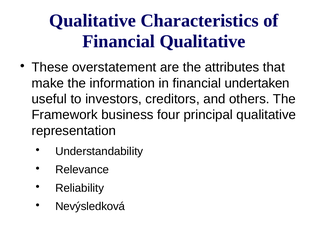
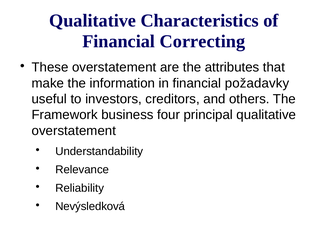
Financial Qualitative: Qualitative -> Correcting (202, 41)
undertaken: undertaken -> požadavky (257, 83)
representation: representation -> overstatement (74, 131)
